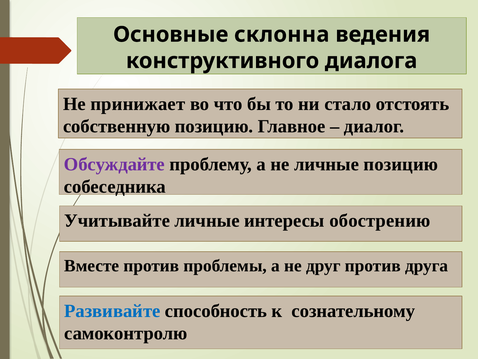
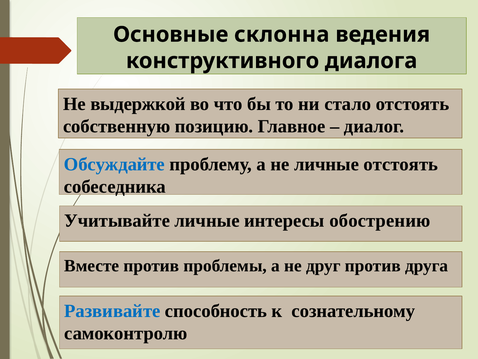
принижает: принижает -> выдержкой (138, 104)
Обсуждайте colour: purple -> blue (114, 164)
личные позицию: позицию -> отстоять (401, 164)
